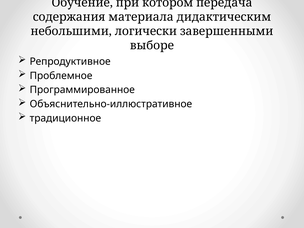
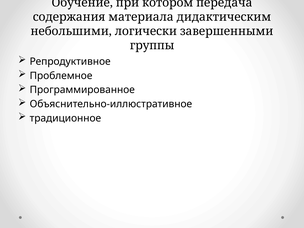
выборе: выборе -> группы (152, 45)
